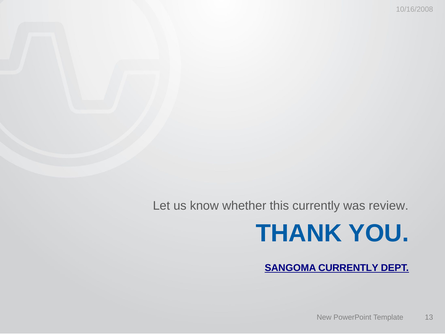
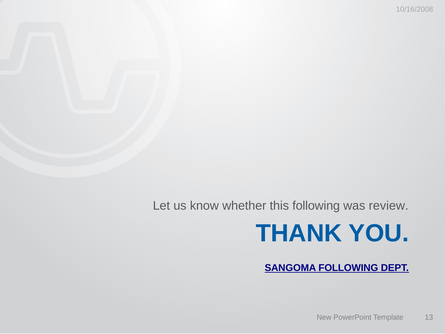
this currently: currently -> following (316, 206)
SANGOMA CURRENTLY: CURRENTLY -> FOLLOWING (348, 268)
